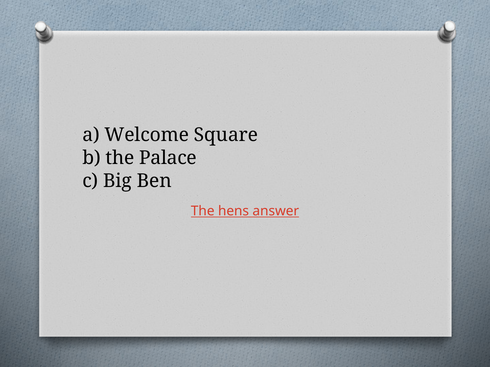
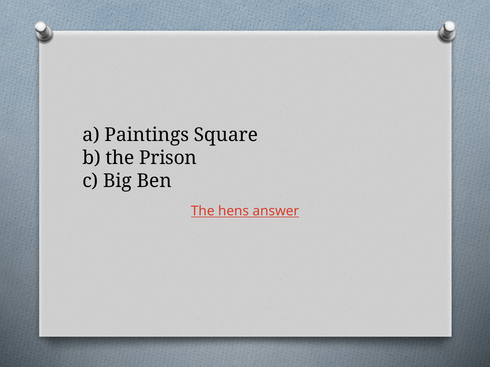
Welcome: Welcome -> Paintings (147, 135)
Palace: Palace -> Prison (168, 158)
